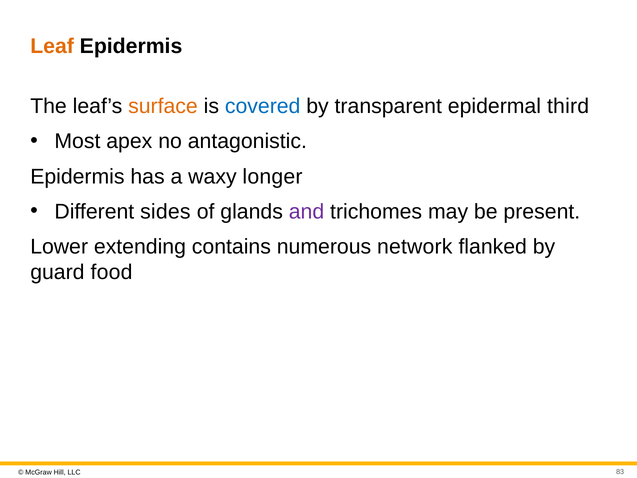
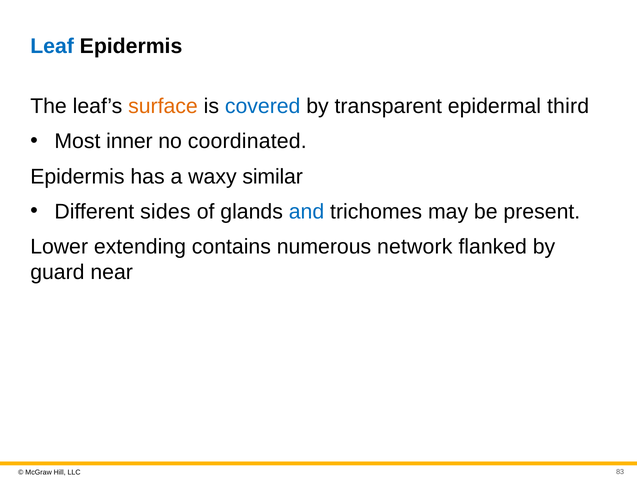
Leaf colour: orange -> blue (52, 46)
apex: apex -> inner (129, 141)
antagonistic: antagonistic -> coordinated (247, 141)
longer: longer -> similar (273, 176)
and colour: purple -> blue (307, 211)
food: food -> near (112, 272)
